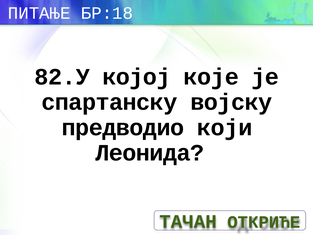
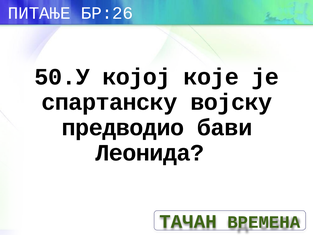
БР:18: БР:18 -> БР:26 (107, 13)
82.У: 82.У -> 50.У (62, 77)
који: који -> бави (225, 127)
ОТКРИЋЕ: ОТКРИЋЕ -> ВРЕМЕНА (264, 222)
